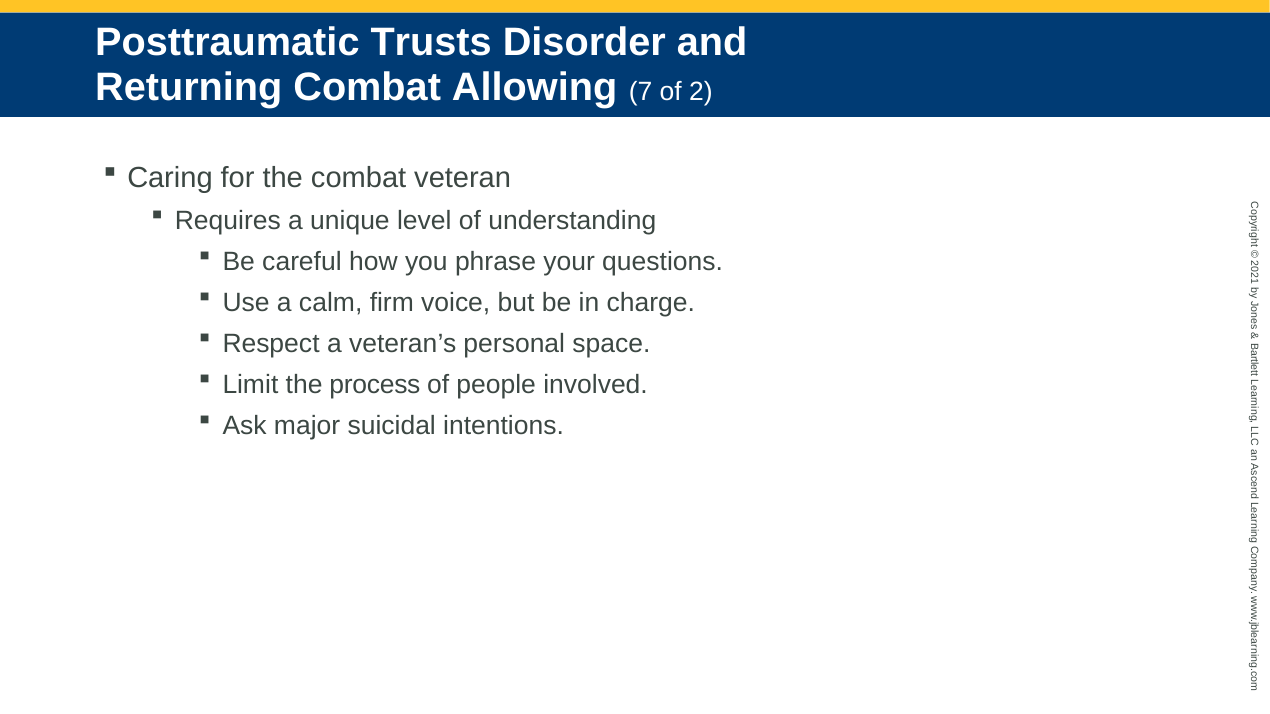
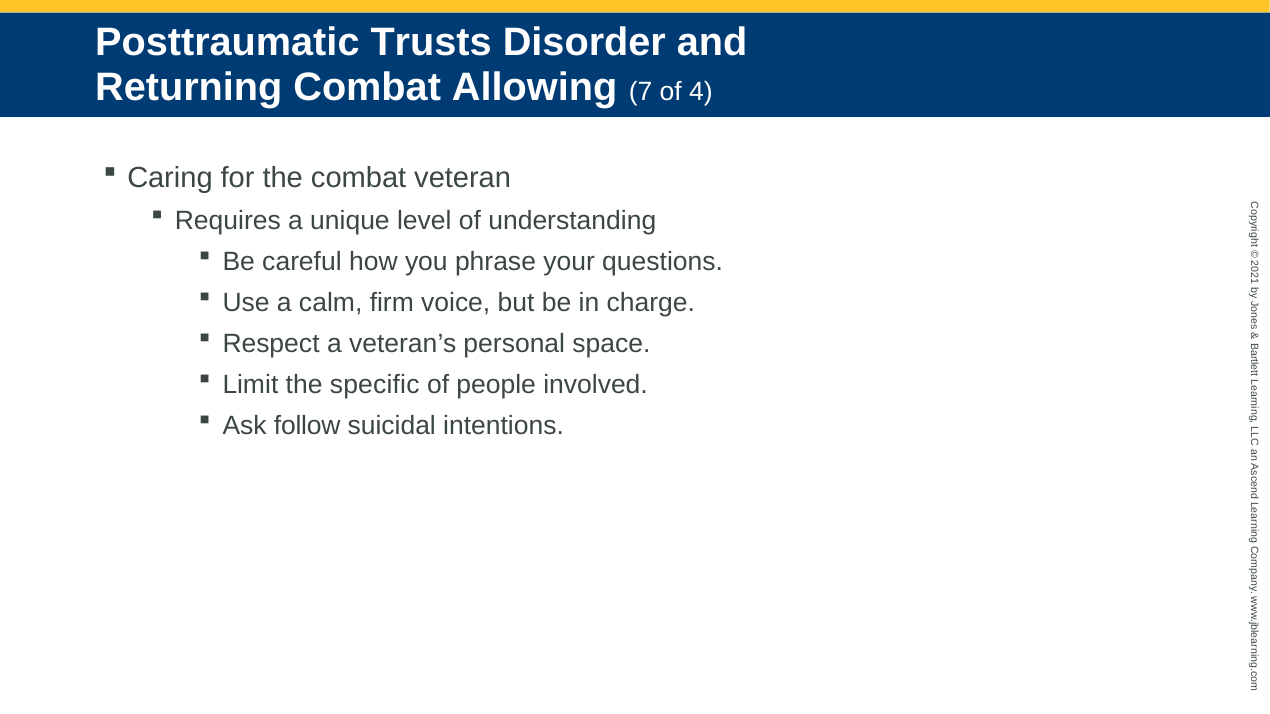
of 2: 2 -> 4 (701, 92)
process: process -> specific (375, 385)
major: major -> follow (307, 426)
